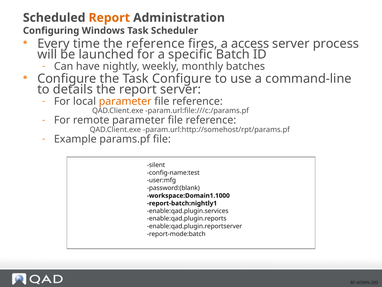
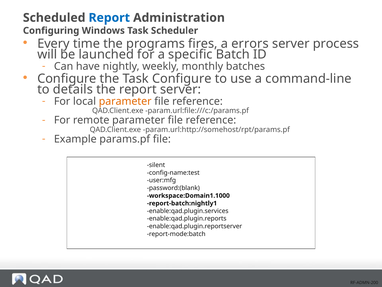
Report colour: orange -> blue (109, 18)
the reference: reference -> programs (156, 44)
access: access -> errors (250, 44)
